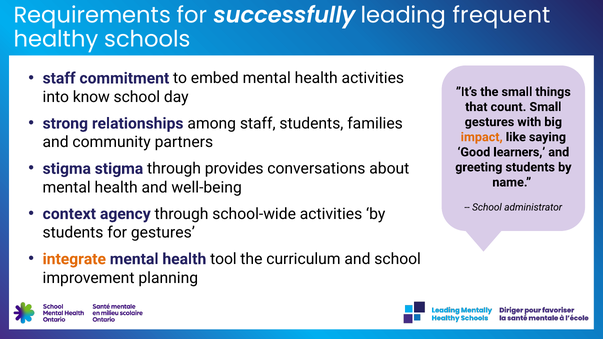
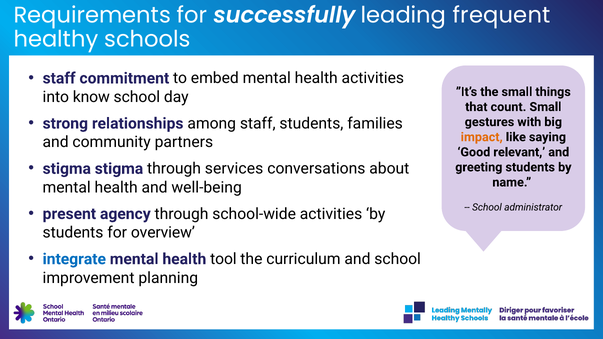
learners: learners -> relevant (519, 152)
provides: provides -> services (234, 169)
context: context -> present (69, 214)
for gestures: gestures -> overview (163, 233)
integrate colour: orange -> blue (74, 259)
